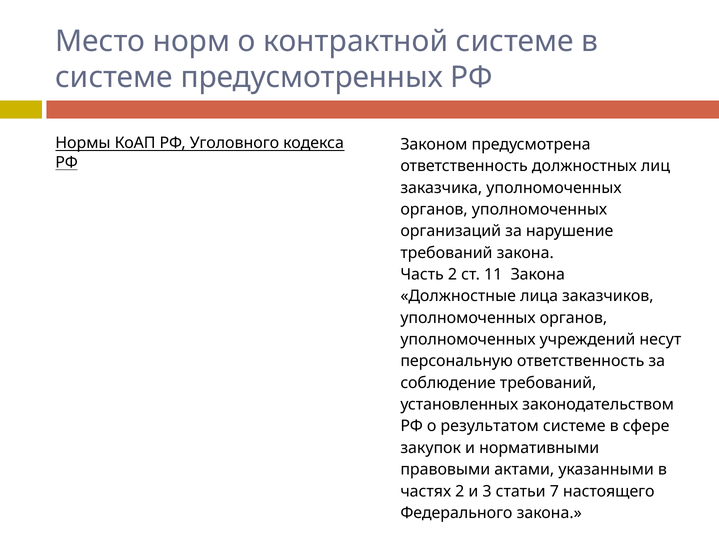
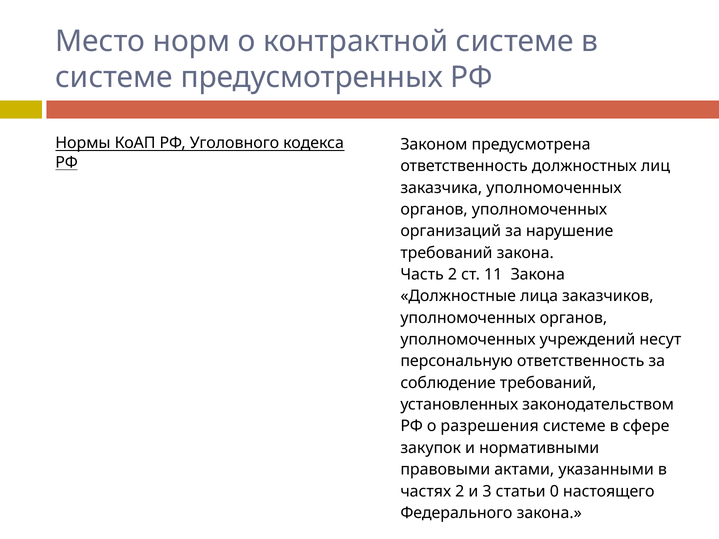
результатом: результатом -> разрешения (490, 426)
7: 7 -> 0 (554, 491)
